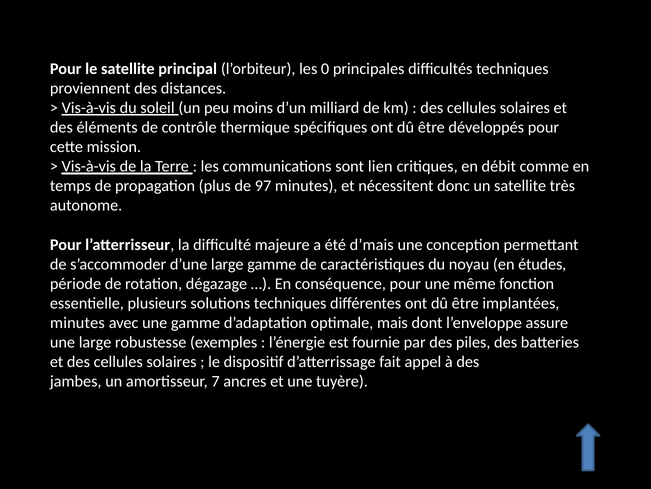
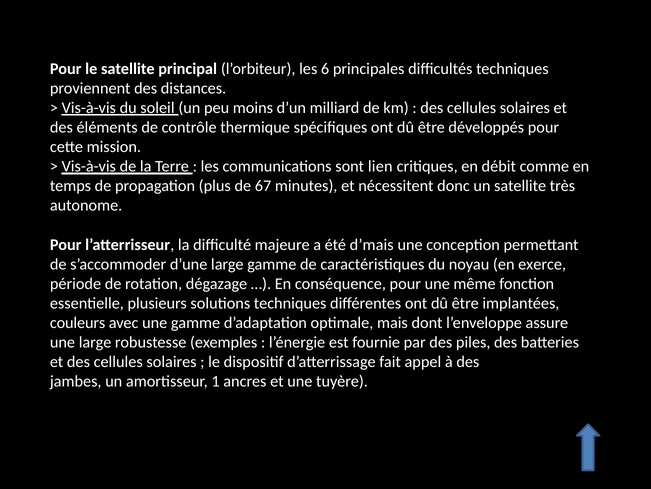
0: 0 -> 6 (325, 69)
97: 97 -> 67 (263, 186)
études: études -> exerce (542, 264)
minutes: minutes -> couleurs (78, 322)
7: 7 -> 1 (216, 381)
